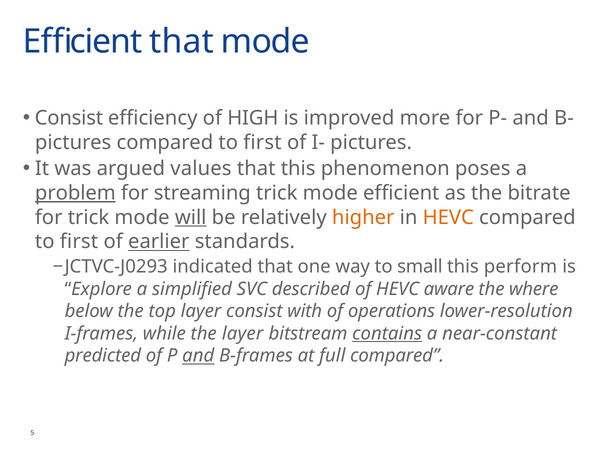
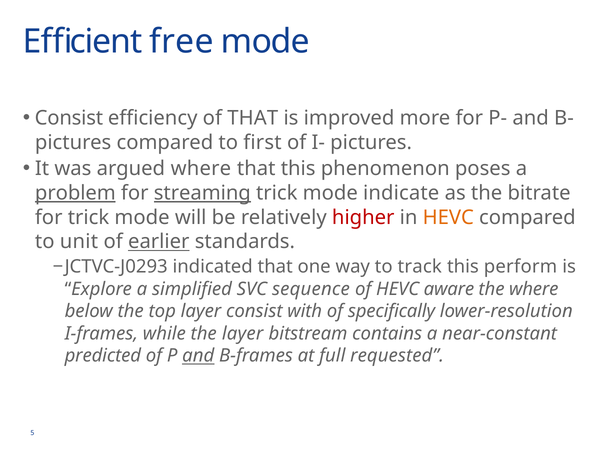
Efficient that: that -> free (182, 42)
of HIGH: HIGH -> THAT (253, 118)
argued values: values -> where (201, 169)
streaming underline: none -> present (202, 193)
mode efficient: efficient -> indicate (401, 193)
will underline: present -> none (191, 217)
higher colour: orange -> red (363, 217)
first: first -> unit (79, 242)
small: small -> track (420, 267)
described: described -> sequence (311, 289)
operations: operations -> specifically (392, 311)
contains underline: present -> none (387, 334)
full compared: compared -> requested (397, 356)
